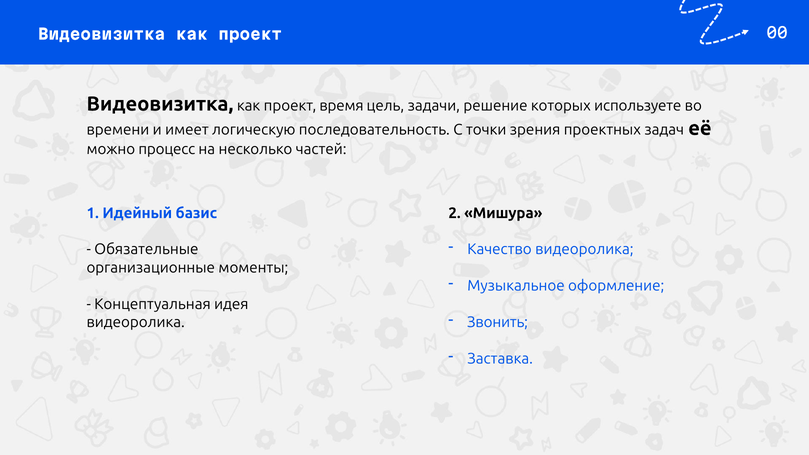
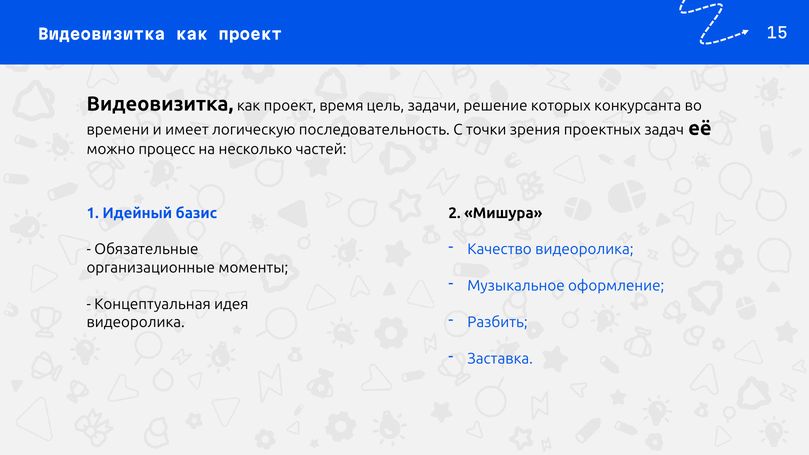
00: 00 -> 15 (777, 33)
используете: используете -> конкурсанта (638, 106)
Звонить: Звонить -> Разбить (497, 322)
